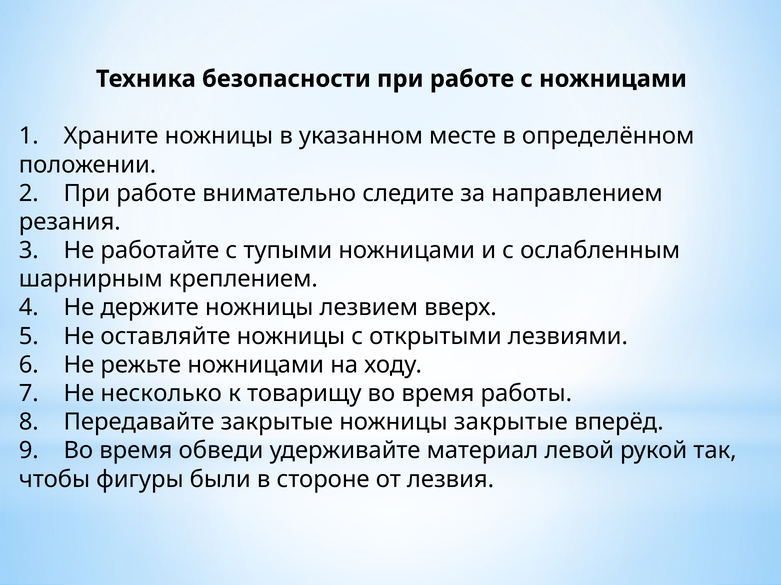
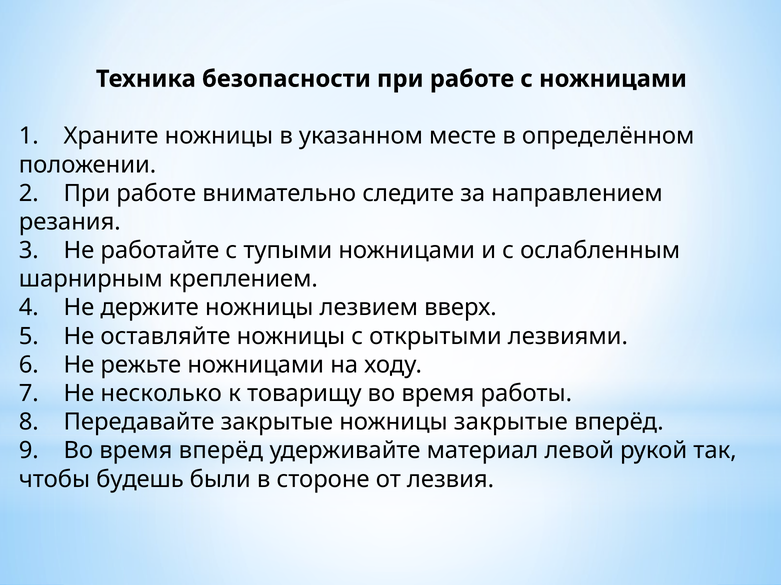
время обведи: обведи -> вперёд (221, 451)
фигуры: фигуры -> будешь (140, 480)
